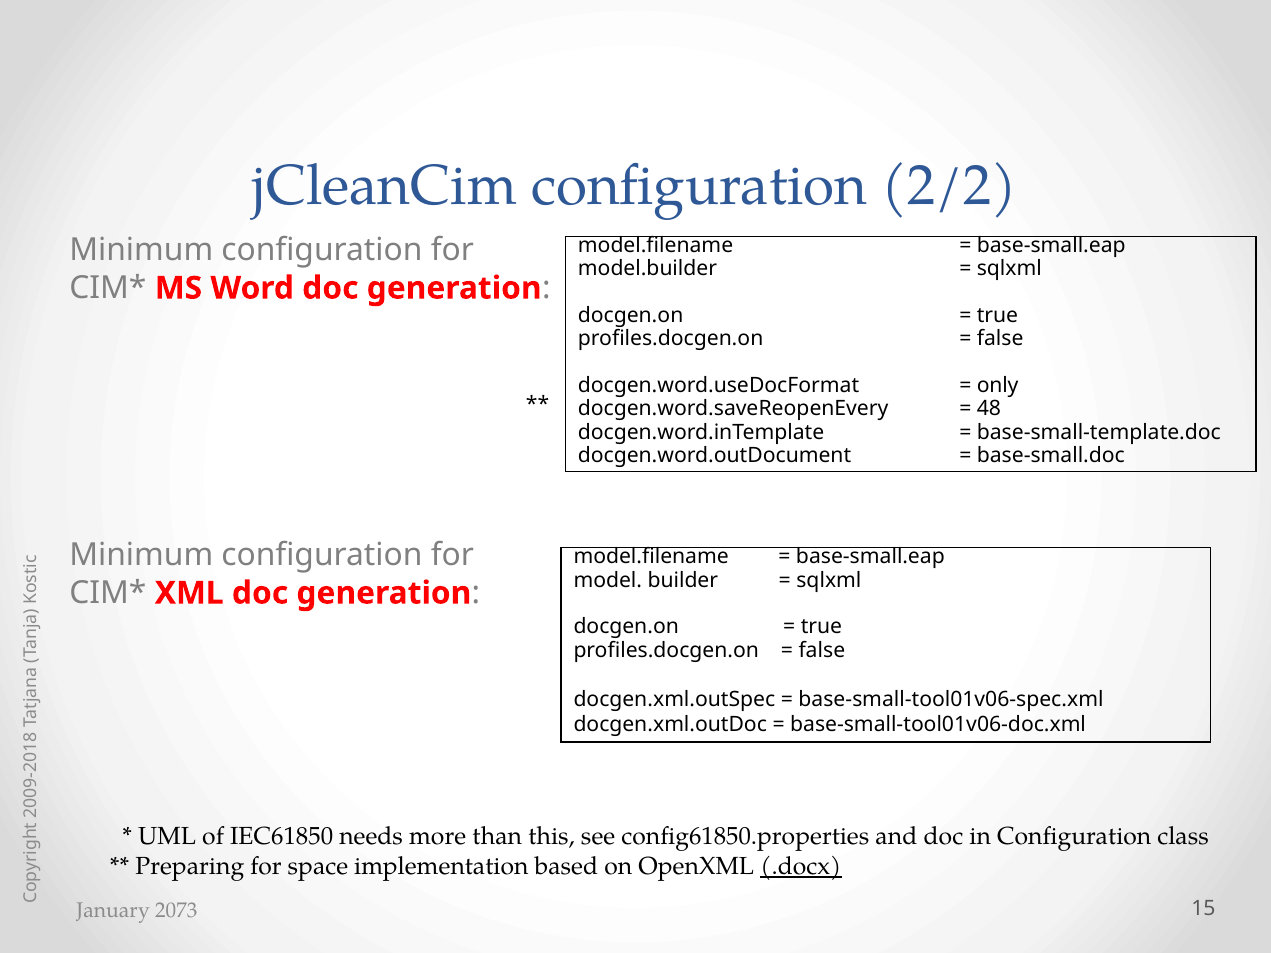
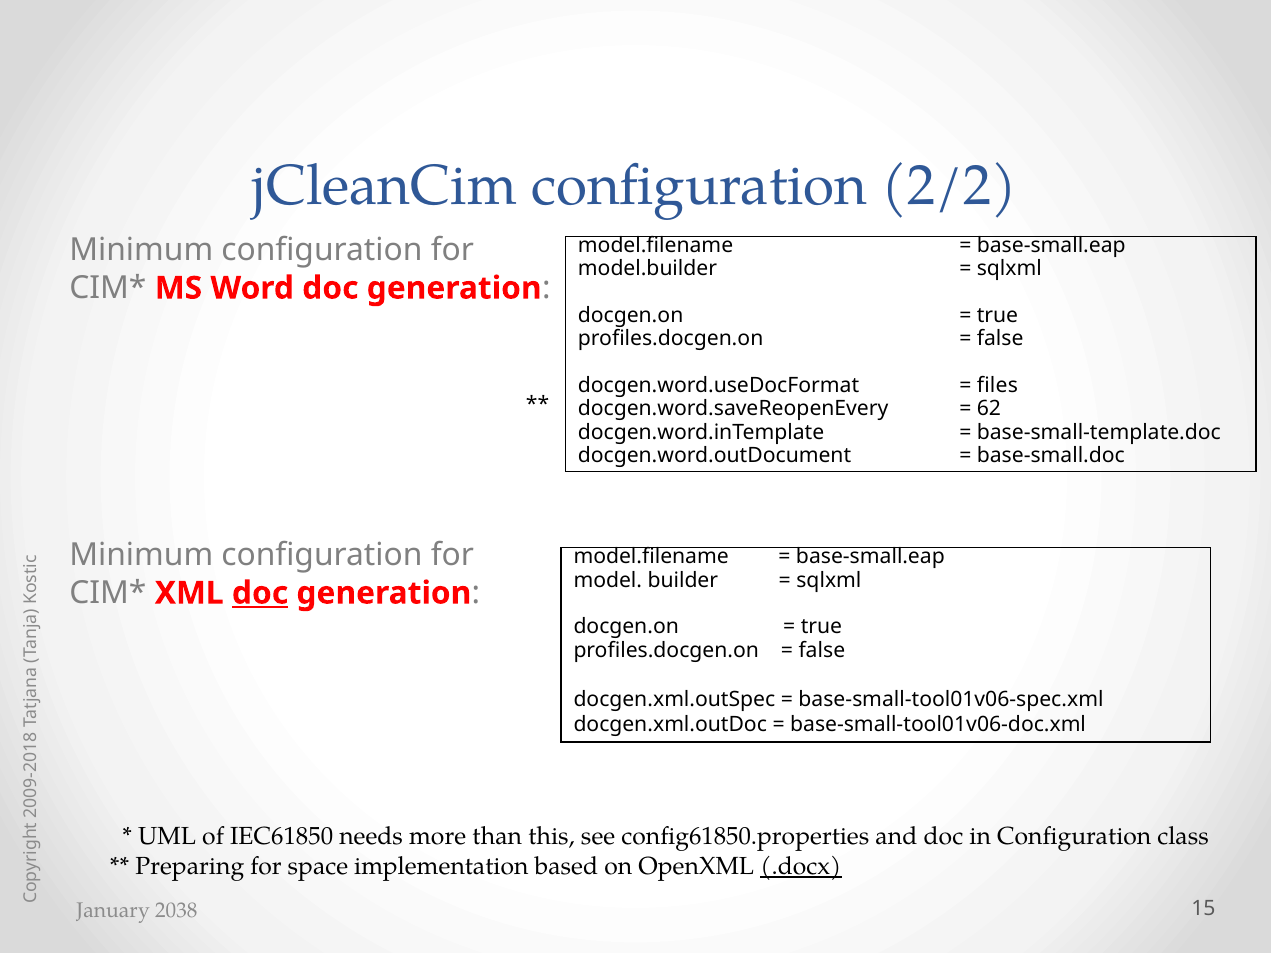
only: only -> files (997, 386)
48: 48 -> 62 (989, 409)
doc underline: none -> present (260, 593)
2073: 2073 -> 2038 (176, 910)
